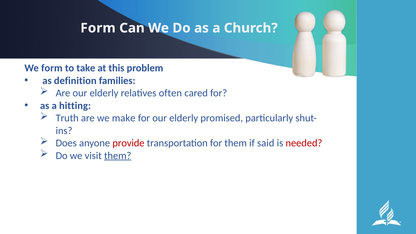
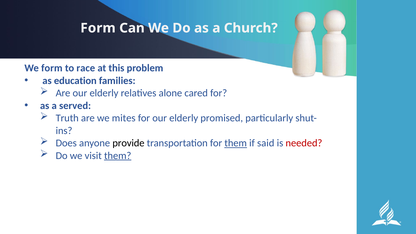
take: take -> race (86, 68)
definition: definition -> education (75, 81)
often: often -> alone (170, 93)
hitting: hitting -> served (75, 106)
make: make -> mites (124, 118)
provide colour: red -> black (128, 143)
them underline: none -> present (236, 143)
